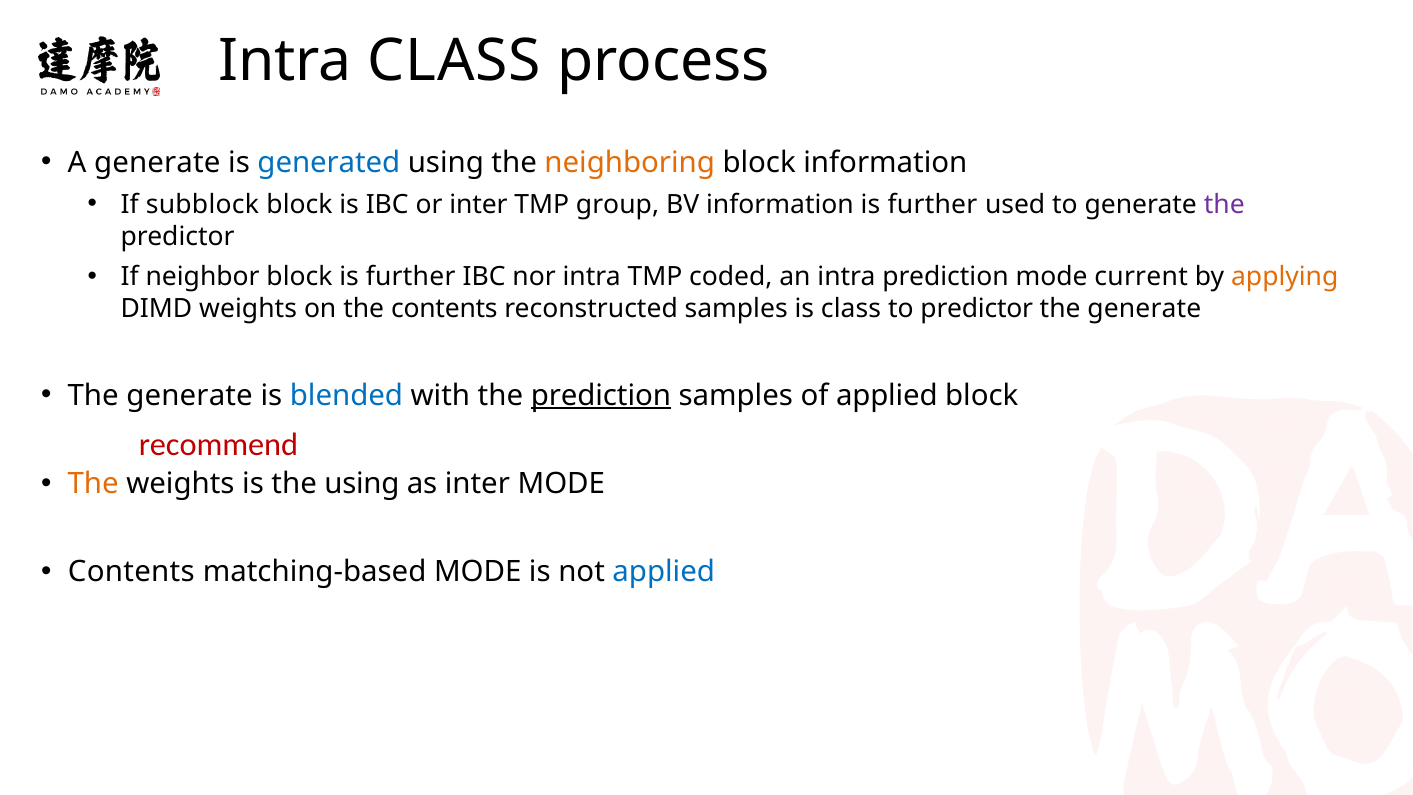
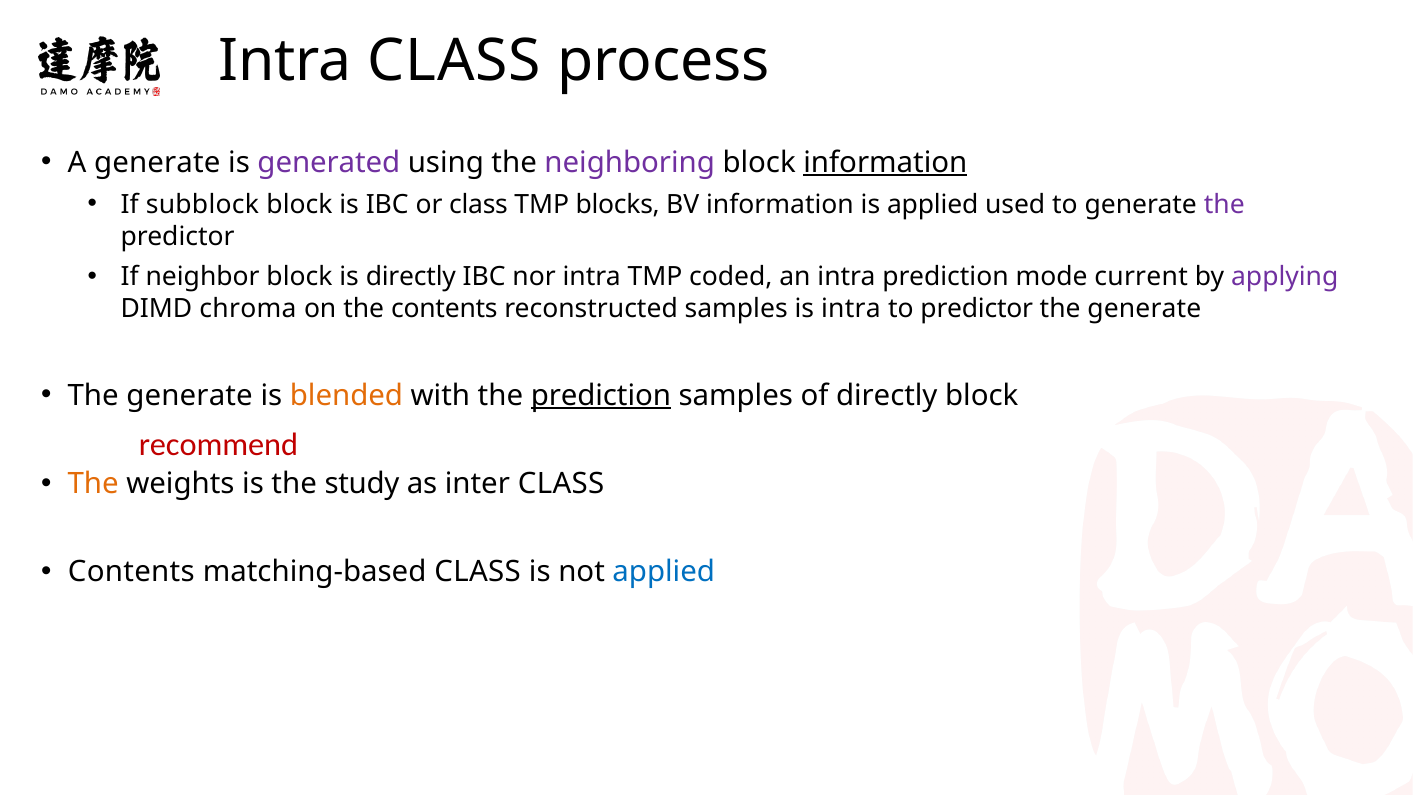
generated colour: blue -> purple (329, 162)
neighboring colour: orange -> purple (630, 162)
information underline: none -> present (885, 162)
or inter: inter -> class (479, 205)
group: group -> blocks (618, 205)
information is further: further -> applied (933, 205)
block is further: further -> directly (411, 277)
applying colour: orange -> purple (1285, 277)
DIMD weights: weights -> chroma (248, 309)
is class: class -> intra (851, 309)
blended colour: blue -> orange (346, 395)
of applied: applied -> directly (887, 395)
the using: using -> study (362, 484)
inter MODE: MODE -> CLASS (561, 484)
matching-based MODE: MODE -> CLASS (478, 572)
